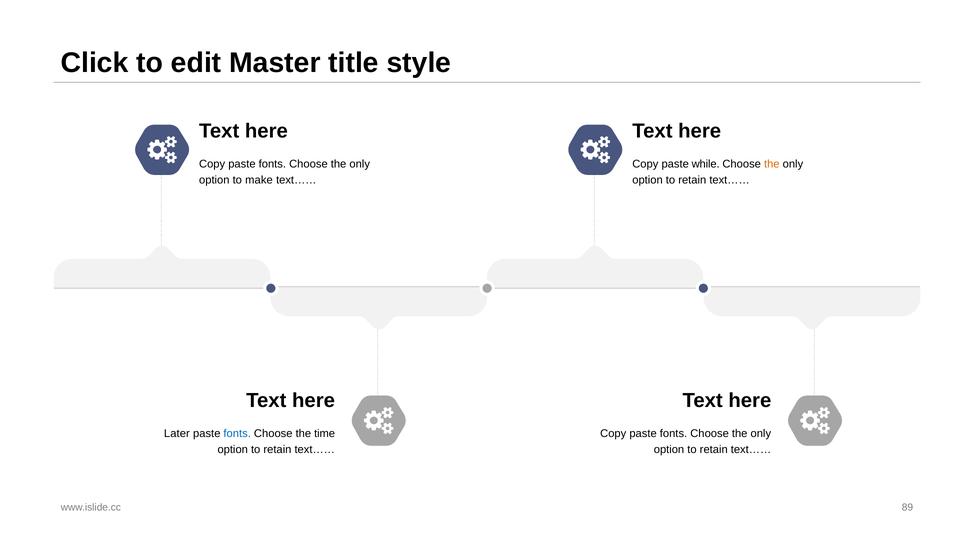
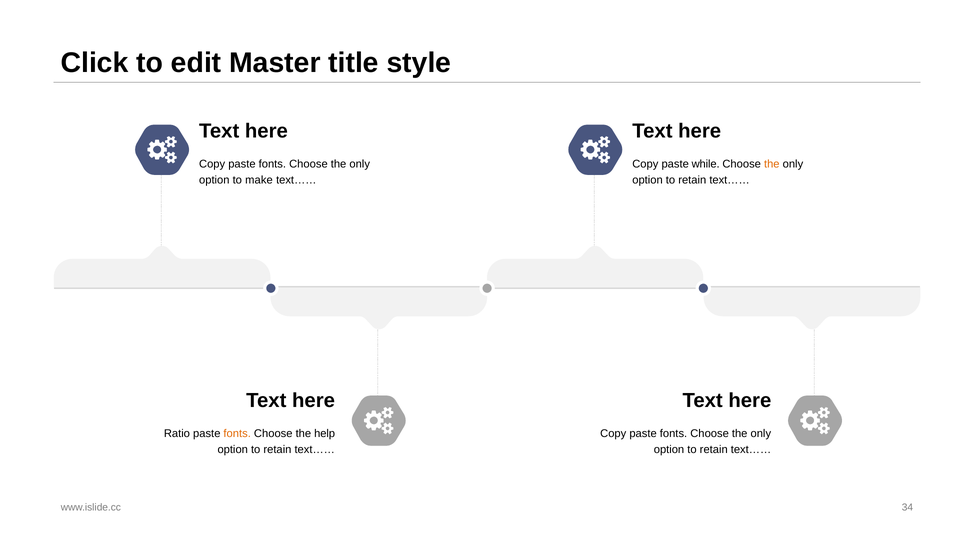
Later: Later -> Ratio (177, 433)
fonts colour: blue -> orange (237, 433)
time: time -> help (325, 433)
89: 89 -> 34 (907, 507)
